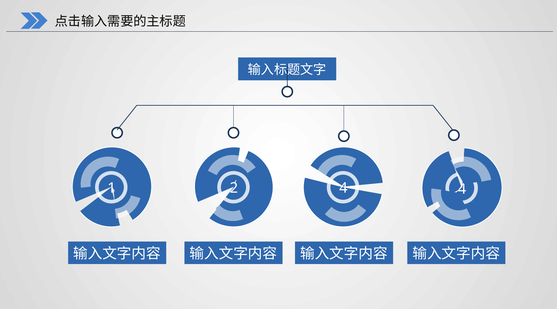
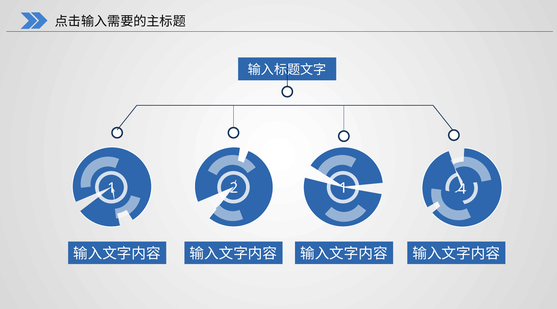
2 4: 4 -> 1 (343, 188)
